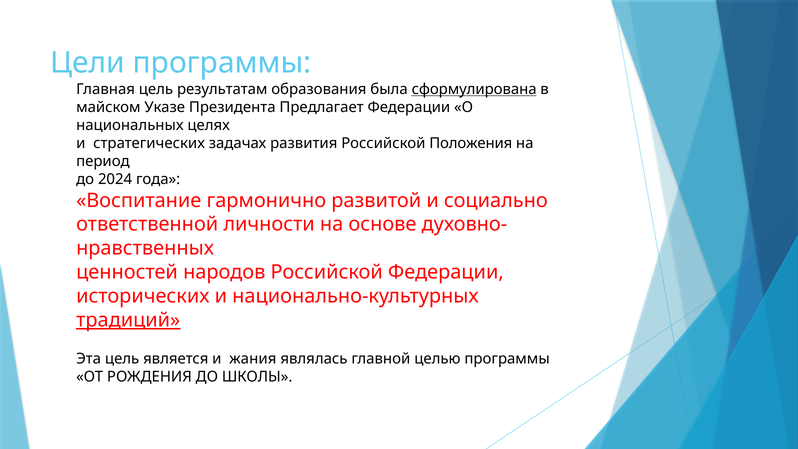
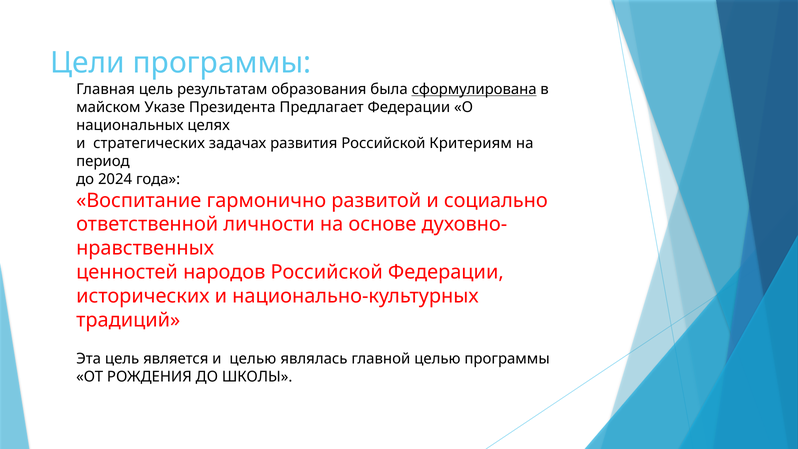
Положения: Положения -> Критериям (471, 143)
традиций underline: present -> none (128, 320)
и жания: жания -> целью (253, 359)
